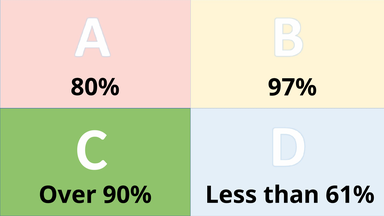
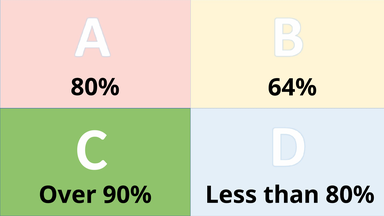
97%: 97% -> 64% (292, 88)
than 61%: 61% -> 80% (350, 195)
